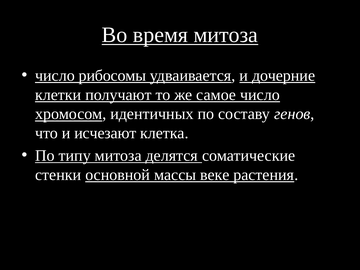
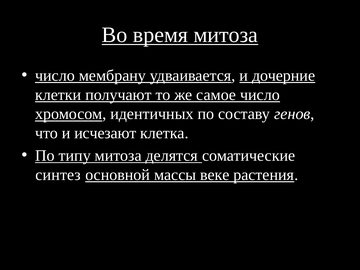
рибосомы: рибосомы -> мембрану (112, 76)
стенки: стенки -> синтез (58, 175)
